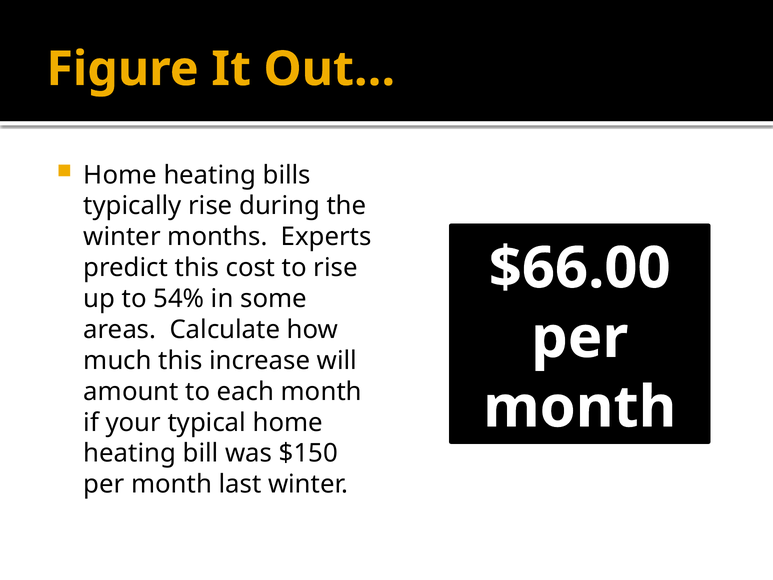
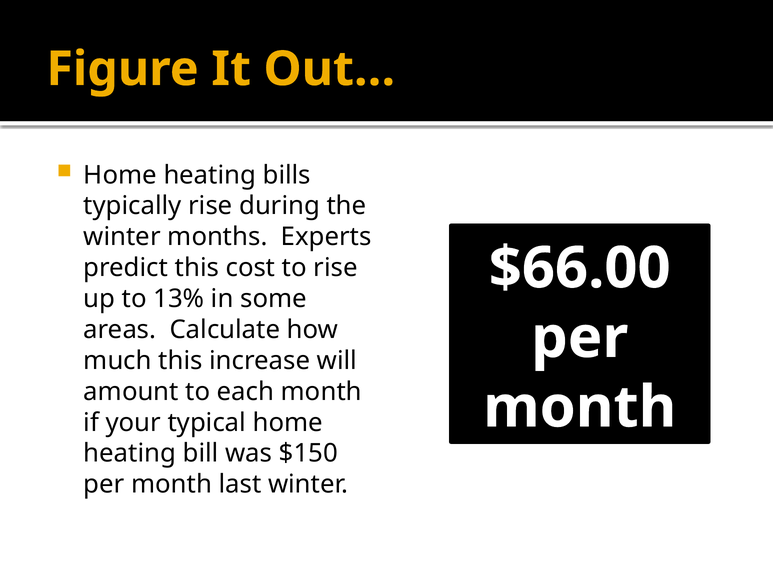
54%: 54% -> 13% (179, 299)
